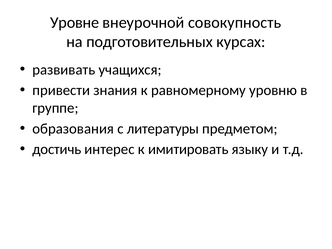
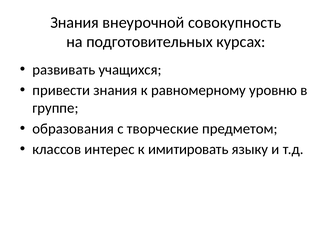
Уровне: Уровне -> Знания (75, 22)
литературы: литературы -> творческие (163, 129)
достичь: достичь -> классов (57, 149)
